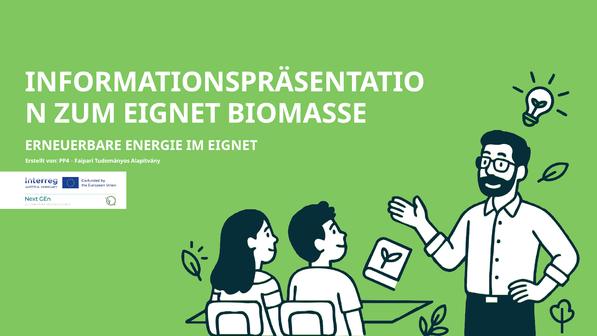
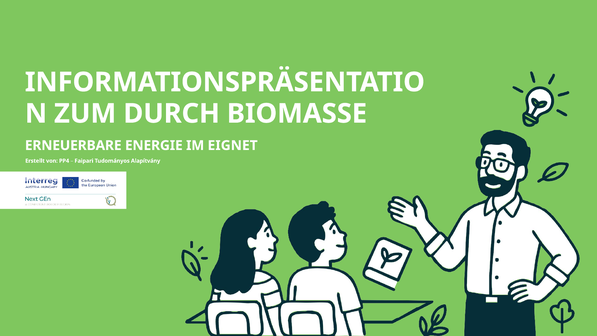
ZUM EIGNET: EIGNET -> DURCH (172, 114)
